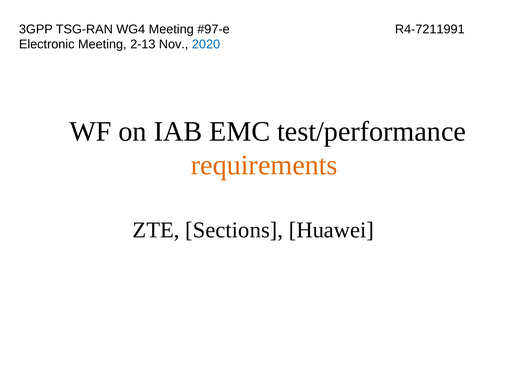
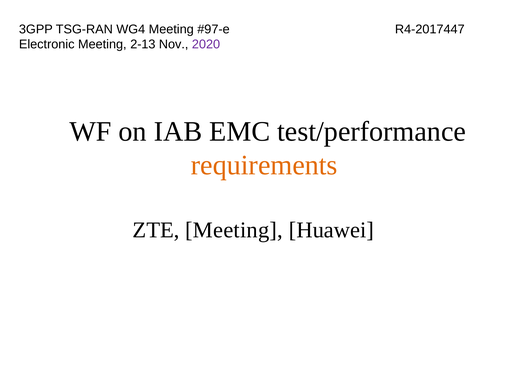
R4-7211991: R4-7211991 -> R4-2017447 (430, 29)
2020 colour: blue -> purple (206, 44)
ZTE Sections: Sections -> Meeting (234, 230)
